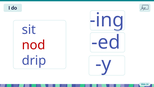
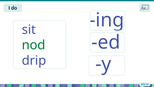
nod colour: red -> green (34, 45)
